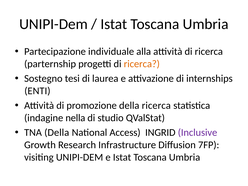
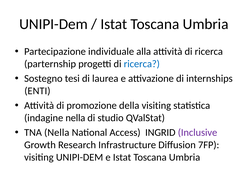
ricerca colour: orange -> blue (142, 64)
della ricerca: ricerca -> visiting (156, 106)
TNA Della: Della -> Nella (57, 133)
